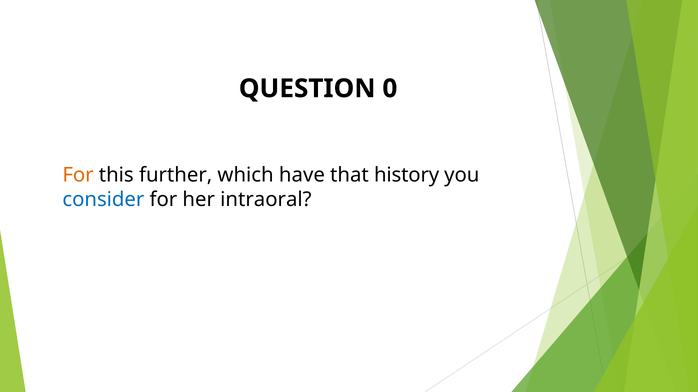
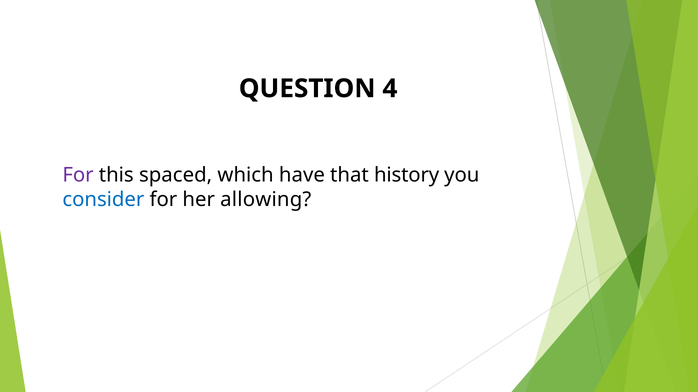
0: 0 -> 4 (390, 89)
For colour: orange -> purple (78, 175)
further: further -> spaced (176, 175)
intraoral: intraoral -> allowing (266, 200)
